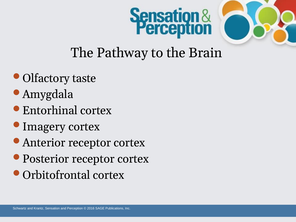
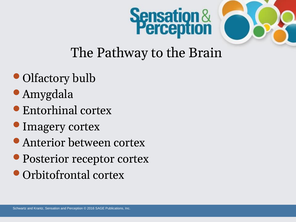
taste: taste -> bulb (84, 78)
Anterior receptor: receptor -> between (90, 143)
